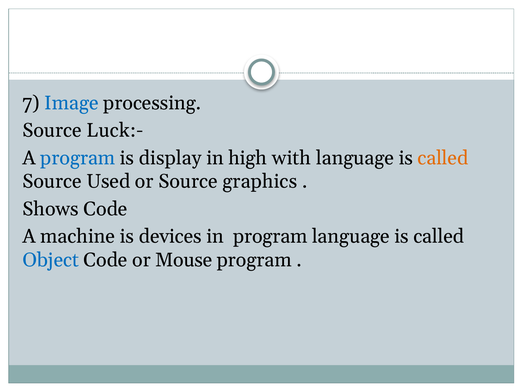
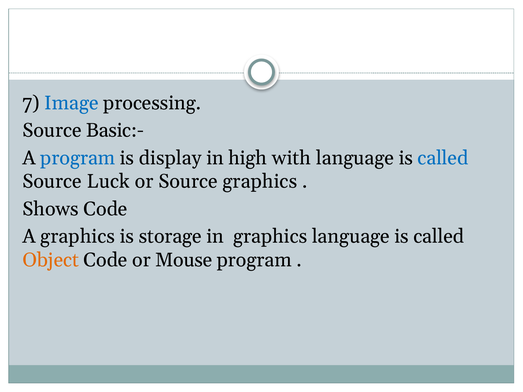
Luck:-: Luck:- -> Basic:- (115, 131)
called colour: orange -> blue (443, 158)
Used: Used -> Luck (108, 182)
A machine: machine -> graphics (78, 237)
devices: devices -> storage (170, 237)
in program: program -> graphics (270, 237)
Object colour: blue -> orange (51, 260)
